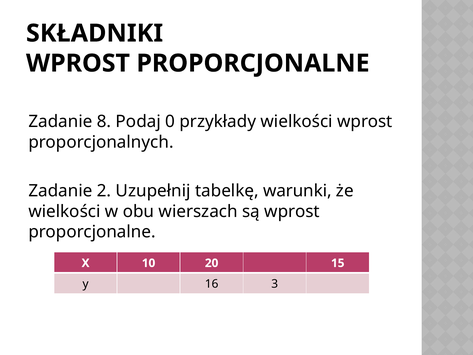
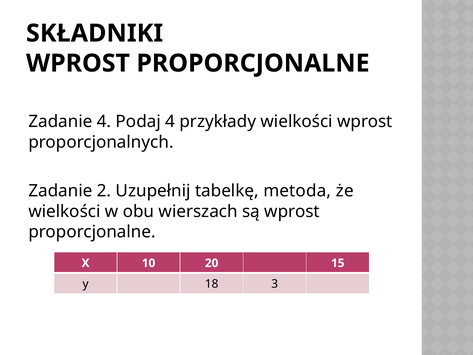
Zadanie 8: 8 -> 4 (104, 121)
Podaj 0: 0 -> 4 (170, 121)
warunki: warunki -> metoda (297, 191)
16: 16 -> 18 (212, 284)
